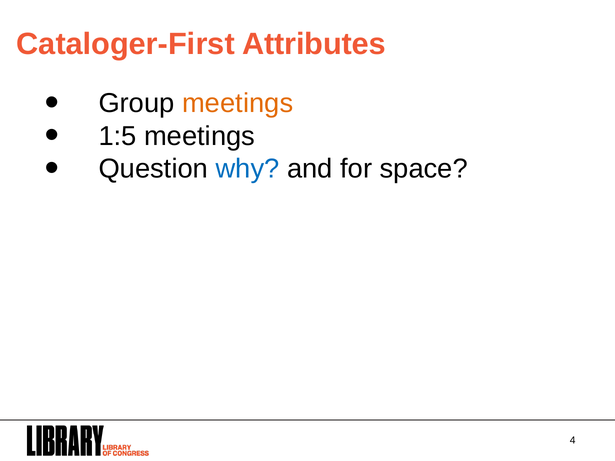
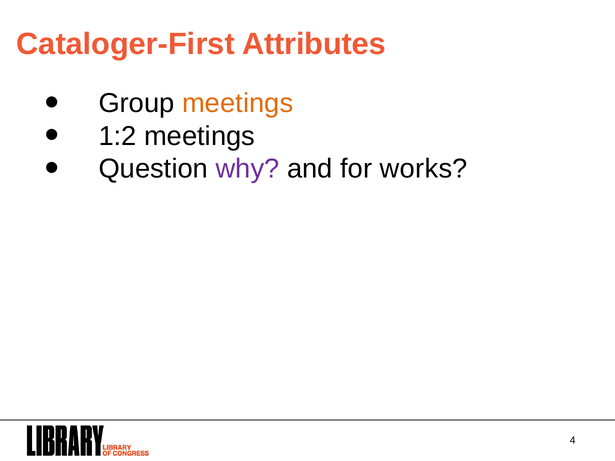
1:5: 1:5 -> 1:2 (118, 136)
why colour: blue -> purple (248, 169)
space: space -> works (424, 169)
